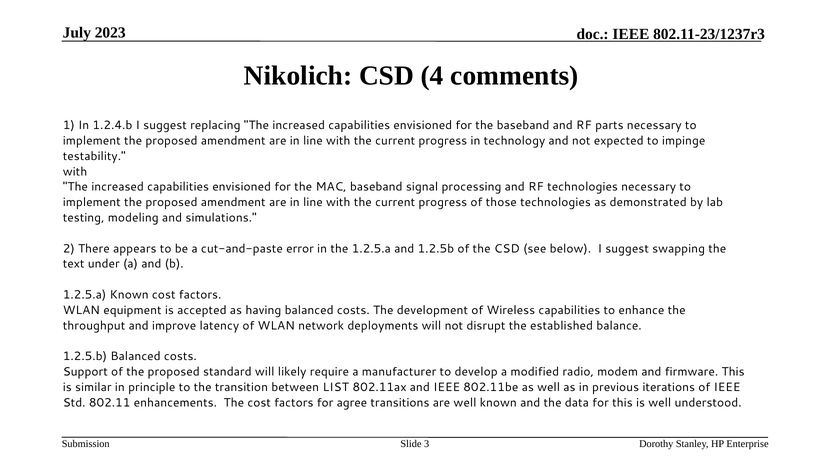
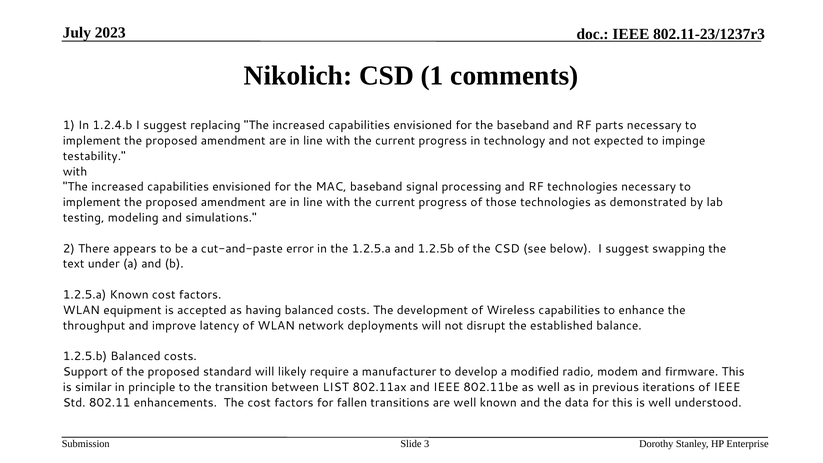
CSD 4: 4 -> 1 (432, 76)
agree: agree -> fallen (352, 403)
